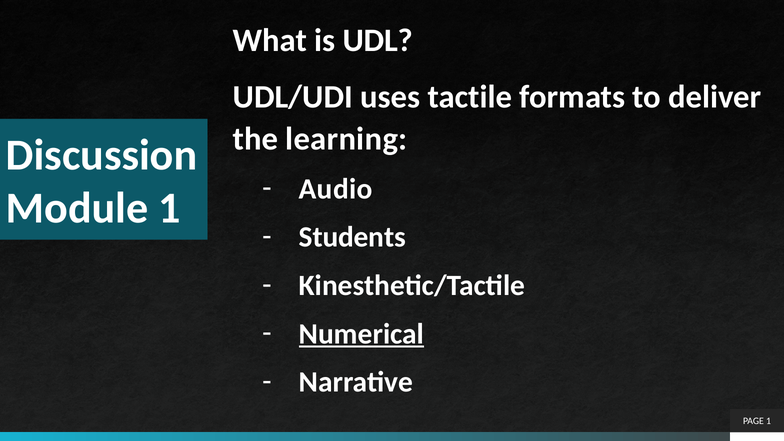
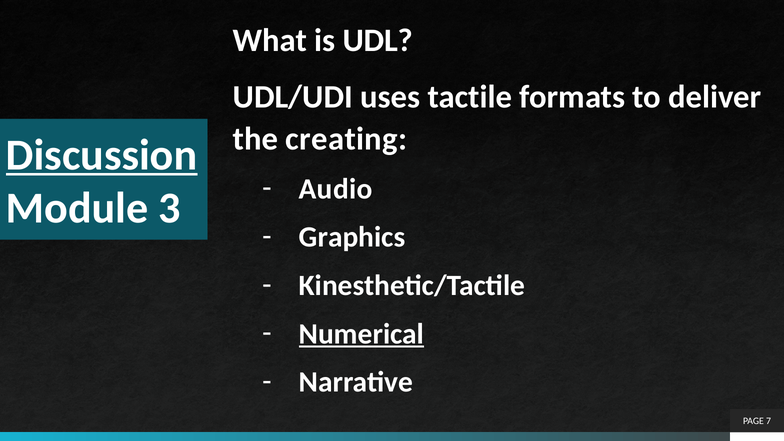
learning: learning -> creating (346, 139)
Discussion underline: none -> present (102, 155)
Module 1: 1 -> 3 (169, 208)
Students: Students -> Graphics (352, 237)
PAGE 1: 1 -> 7 (769, 421)
